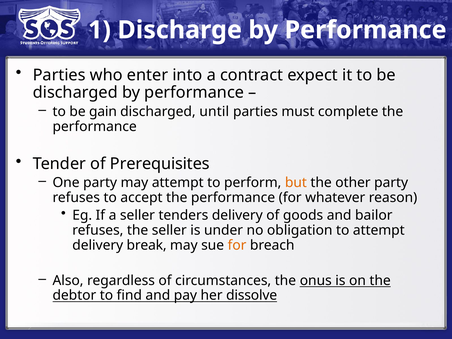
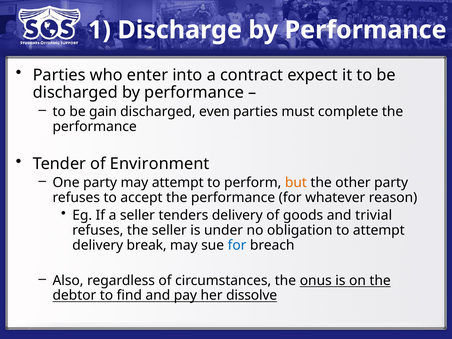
until: until -> even (214, 112)
Prerequisites: Prerequisites -> Environment (160, 164)
bailor: bailor -> trivial (374, 215)
for colour: orange -> blue (237, 245)
